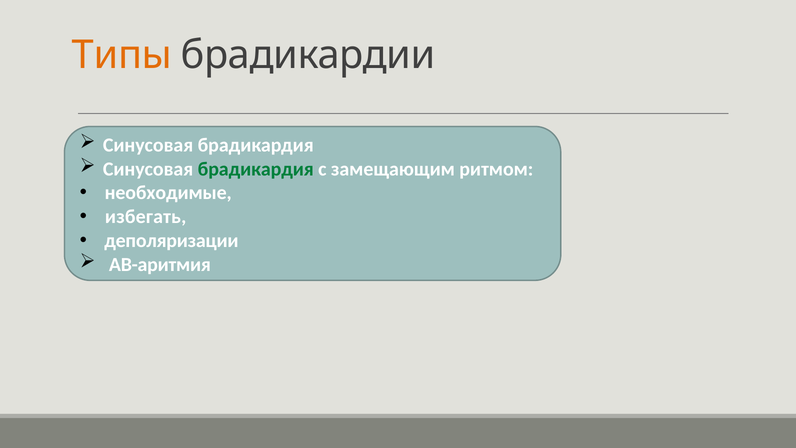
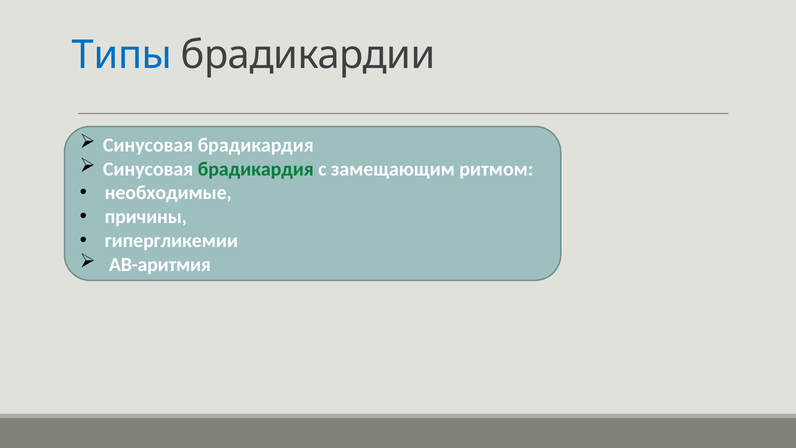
Типы colour: orange -> blue (122, 55)
избегать: избегать -> причины (146, 217)
деполяризации: деполяризации -> гипергликемии (171, 241)
